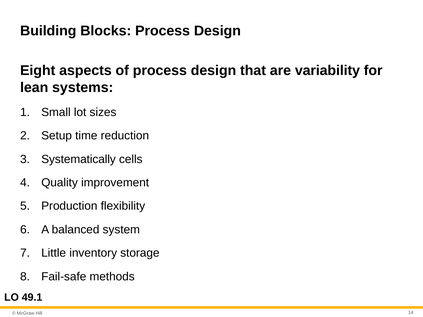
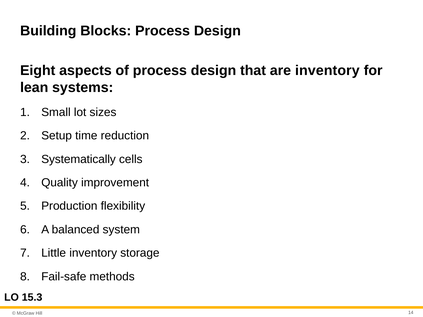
are variability: variability -> inventory (327, 71)
49.1: 49.1 -> 15.3 (32, 297)
